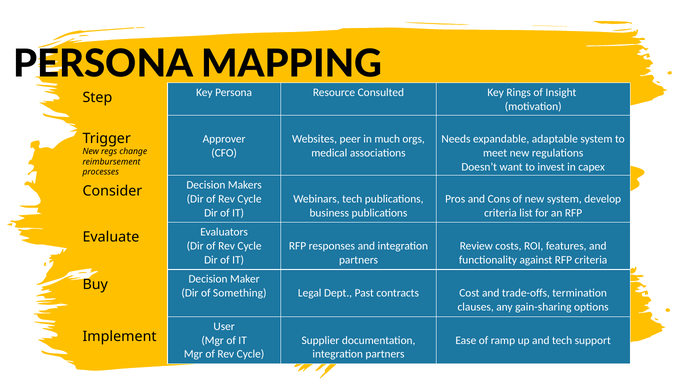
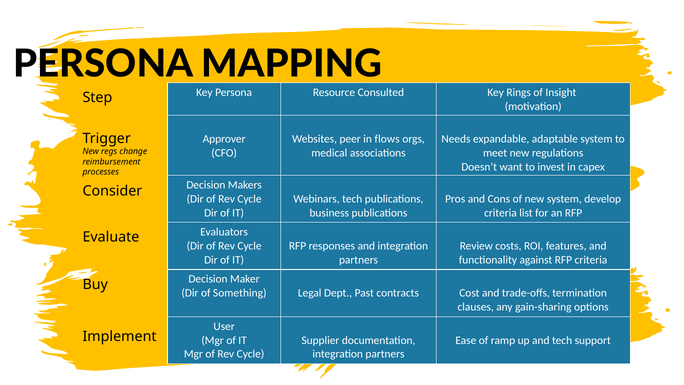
much: much -> flows (387, 139)
